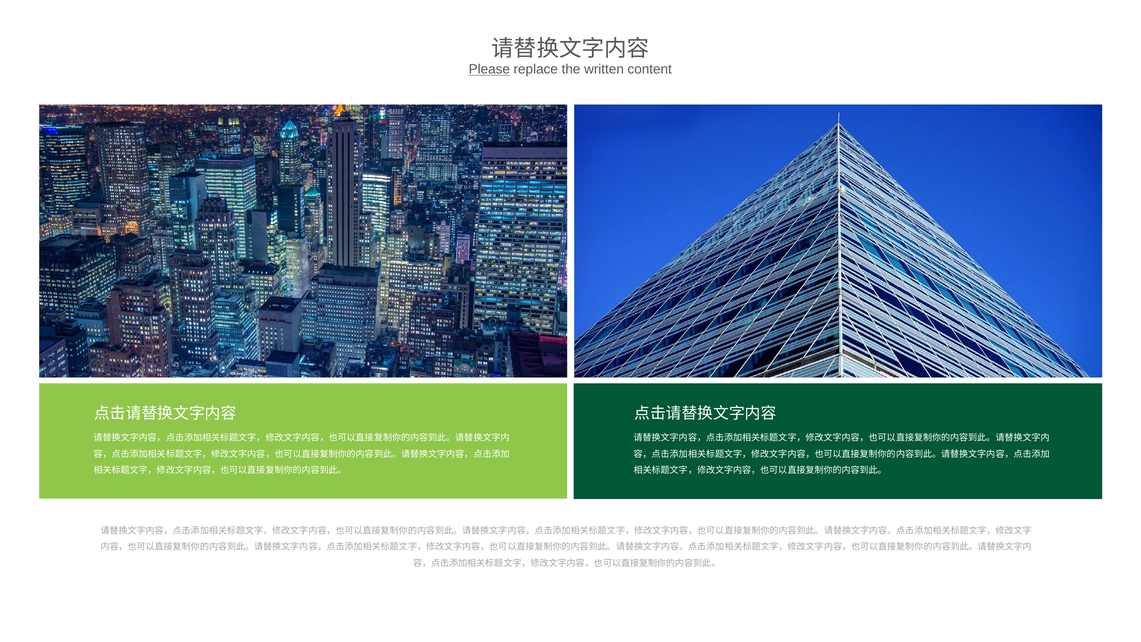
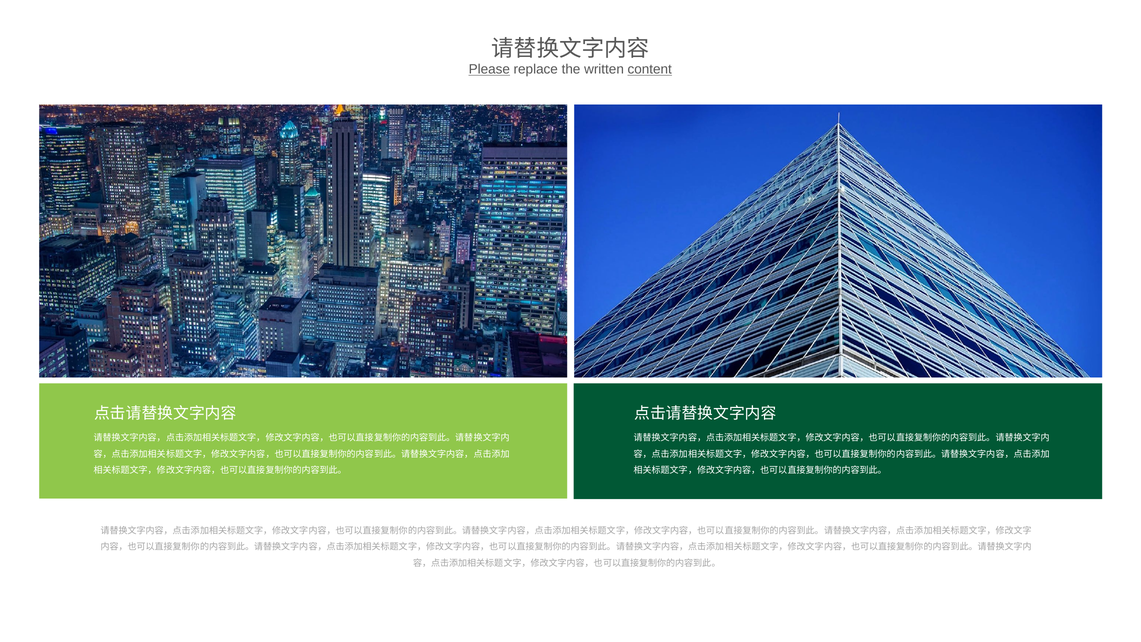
content underline: none -> present (650, 69)
